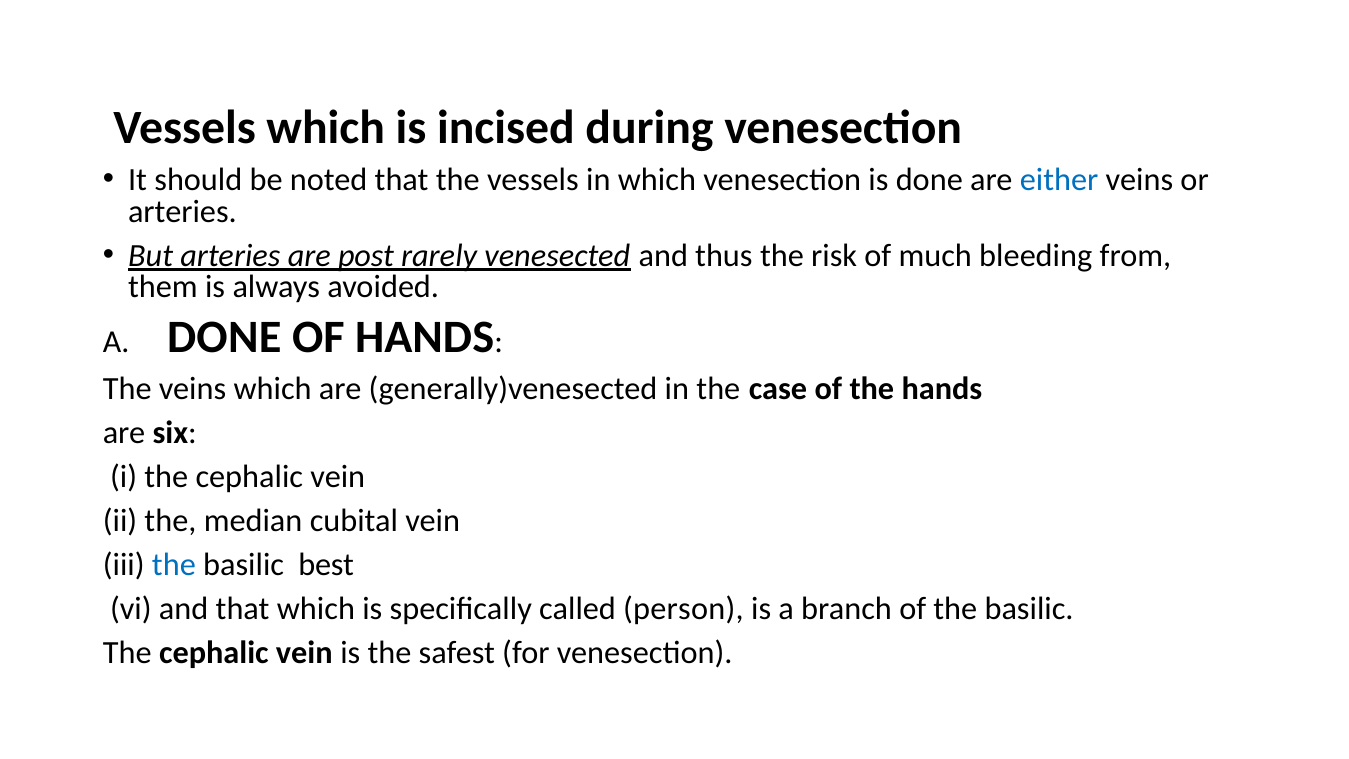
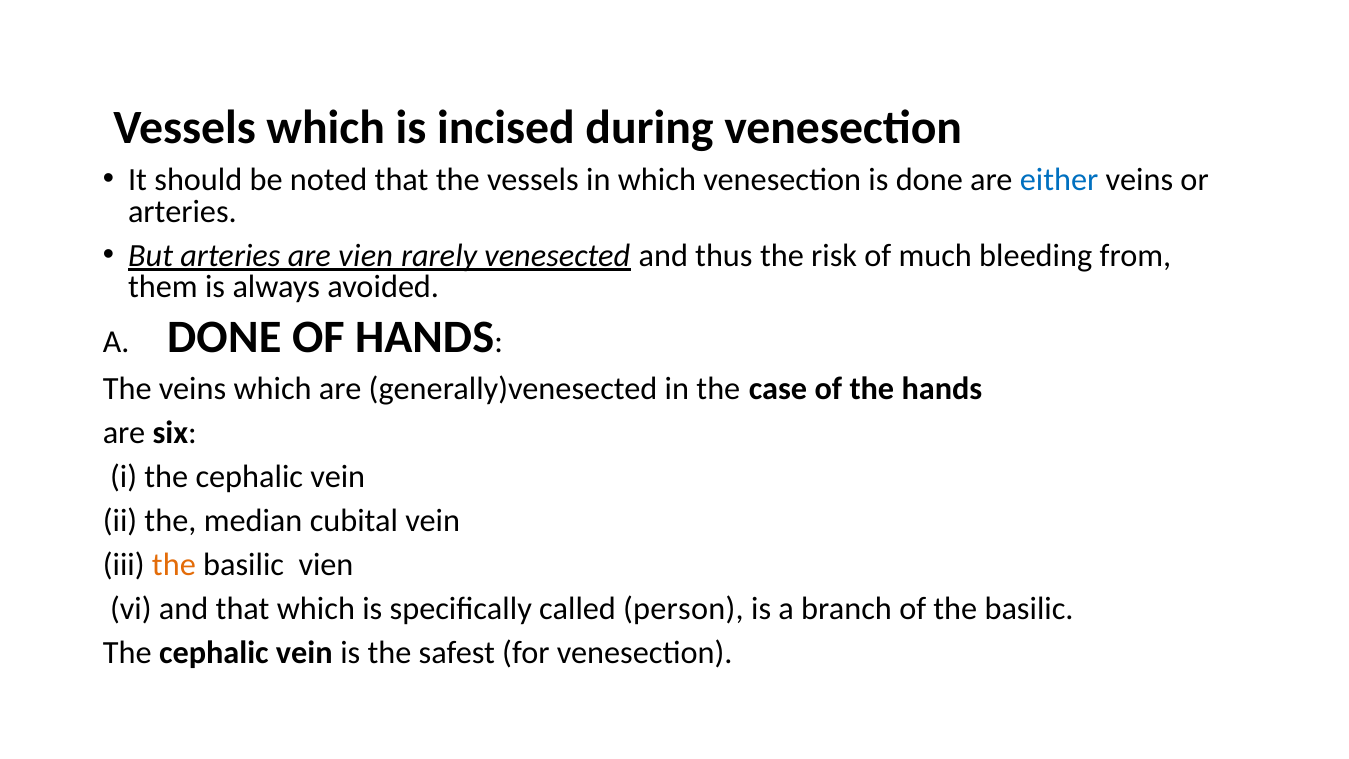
are post: post -> vien (366, 255)
the colour: blue -> orange (174, 565)
basilic best: best -> vien (326, 565)
